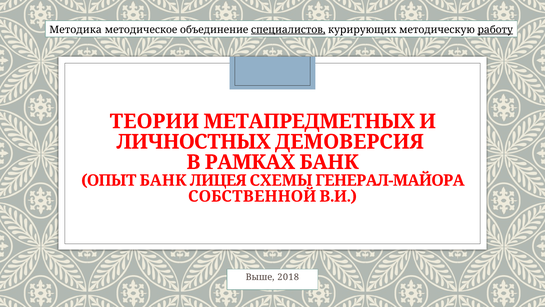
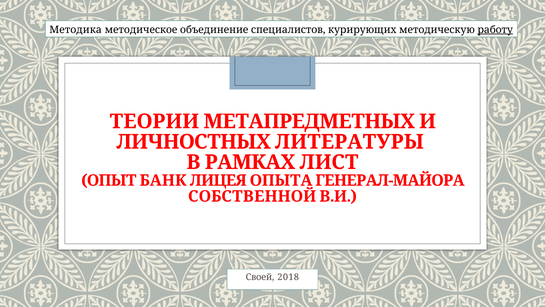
специалистов underline: present -> none (288, 30)
ДЕМОВЕРСИЯ: ДЕМОВЕРСИЯ -> ЛИТЕРАТУРЫ (349, 142)
РАМКАХ БАНК: БАНК -> ЛИСТ (329, 162)
СХЕМЫ: СХЕМЫ -> ОПЫТА (281, 180)
Выше: Выше -> Своей (260, 277)
